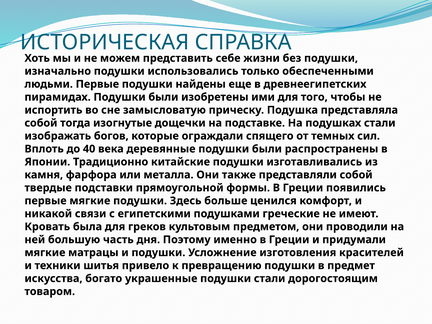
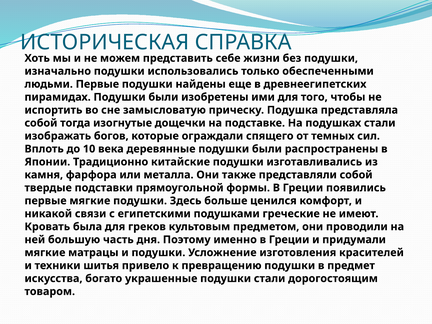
40: 40 -> 10 (89, 149)
